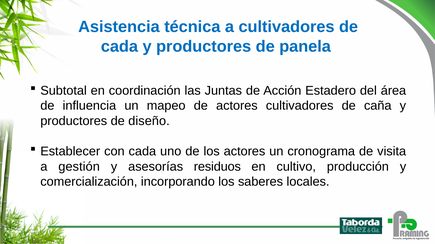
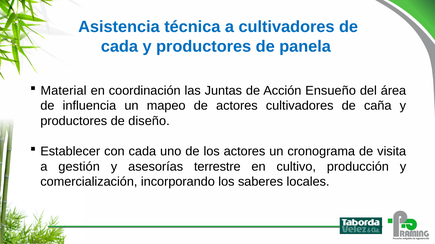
Subtotal: Subtotal -> Material (64, 91)
Estadero: Estadero -> Ensueño (331, 91)
residuos: residuos -> terrestre (217, 167)
